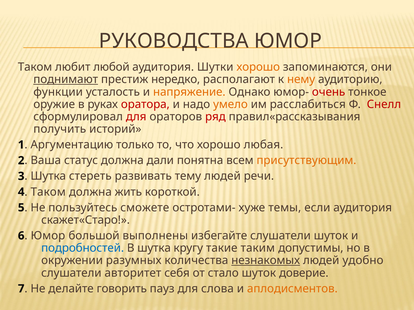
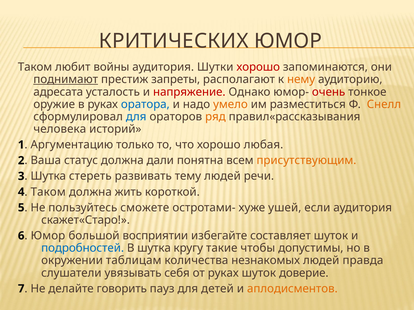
РУКОВОДСТВА: РУКОВОДСТВА -> КРИТИЧЕСКИХ (174, 41)
любой: любой -> войны (111, 67)
хорошо colour: orange -> red (258, 67)
нередко: нередко -> запреты (176, 80)
функции: функции -> адресата (58, 92)
напряжение colour: orange -> red (189, 92)
оратора colour: red -> blue (145, 104)
расслабиться: расслабиться -> разместиться (308, 104)
Снелл colour: red -> orange (384, 104)
для colour: red -> blue (136, 117)
ряд colour: red -> orange (215, 117)
получить: получить -> человека (60, 129)
темы: темы -> ушей (285, 208)
выполнены: выполнены -> восприятии (155, 236)
избегайте слушатели: слушатели -> составляет (281, 236)
таким: таким -> чтобы (258, 248)
разумных: разумных -> таблицам (134, 261)
незнакомых underline: present -> none (266, 261)
удобно: удобно -> правда (363, 261)
авторитет: авторитет -> увязывать (133, 273)
от стало: стало -> руках (223, 273)
слова: слова -> детей (217, 289)
